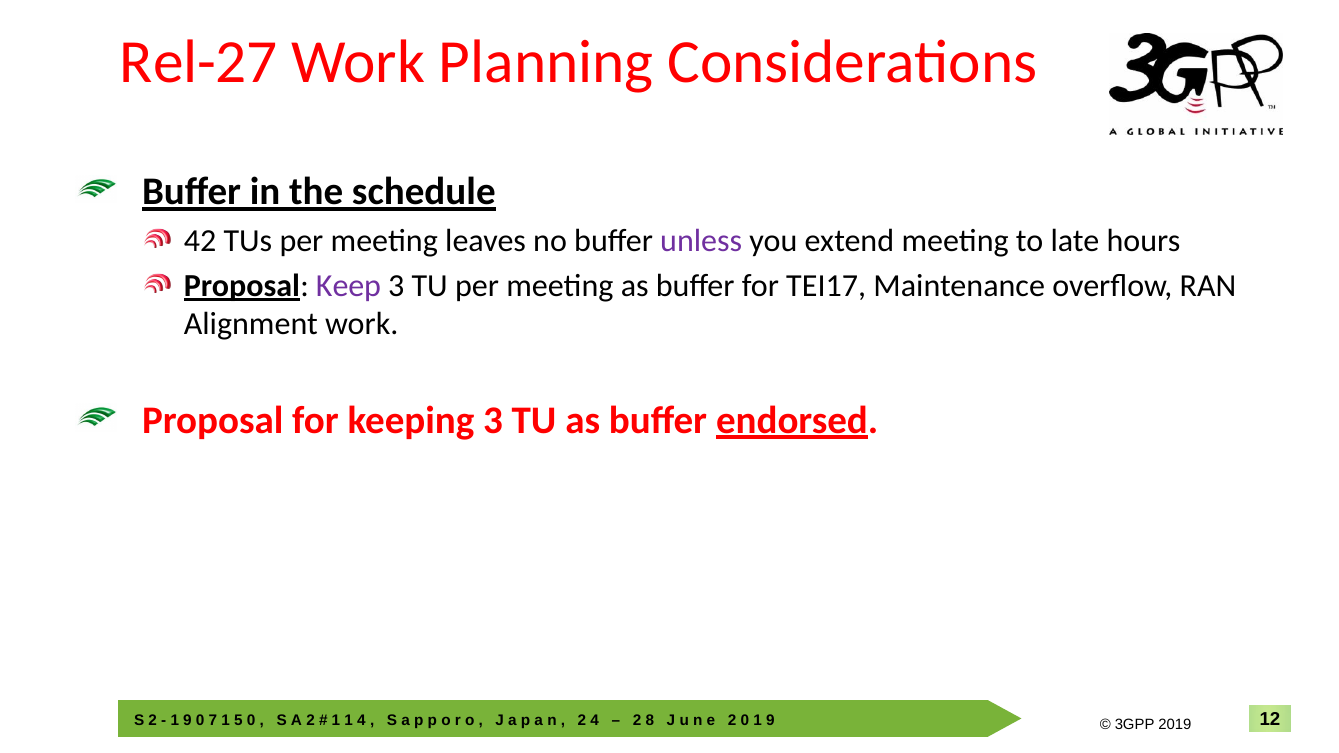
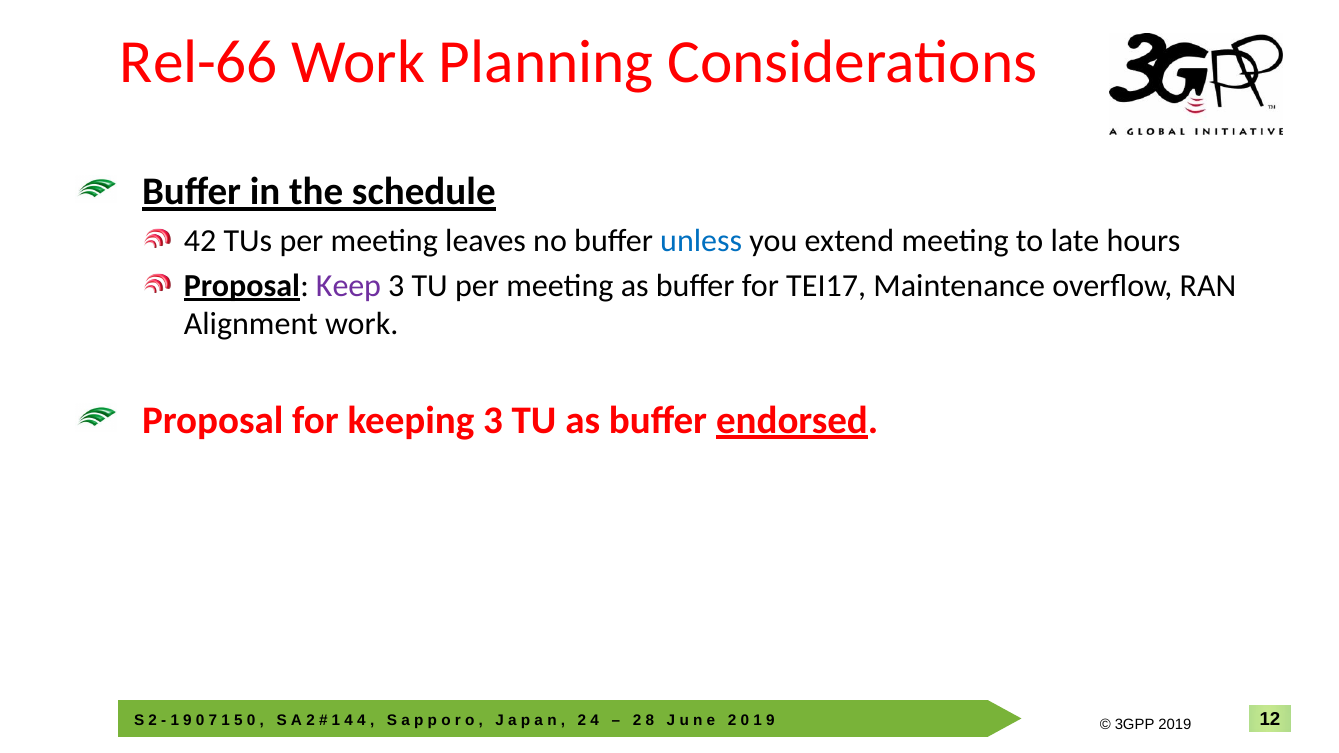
Rel-27: Rel-27 -> Rel-66 (199, 63)
unless colour: purple -> blue (701, 241)
1: 1 -> 4 (349, 721)
